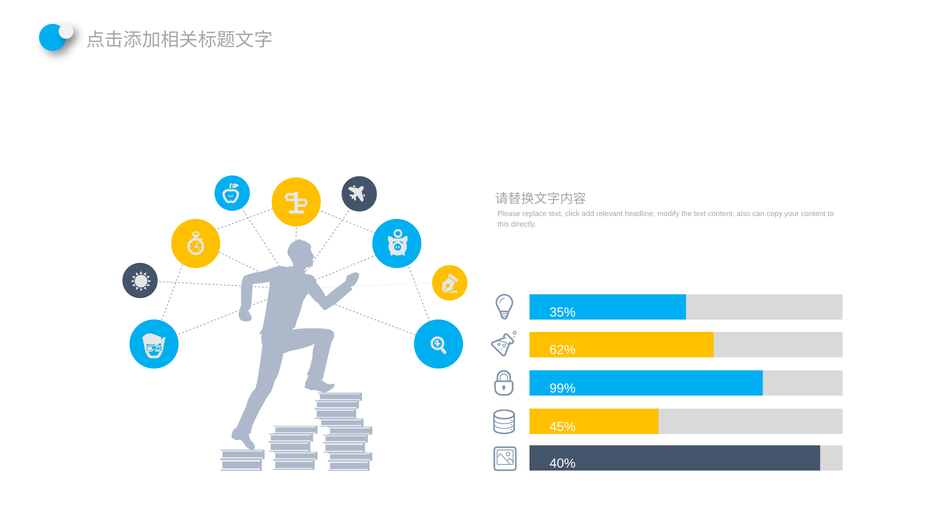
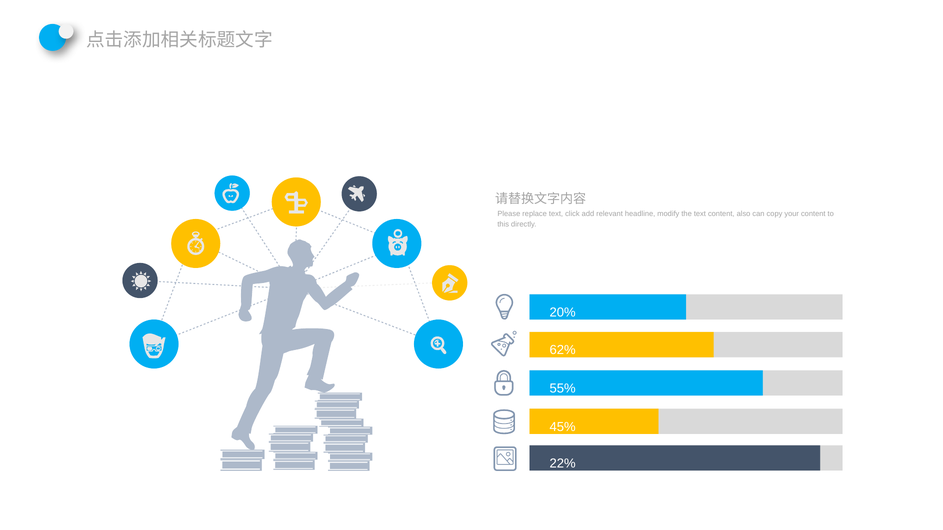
35%: 35% -> 20% (563, 313)
99%: 99% -> 55% (563, 389)
40%: 40% -> 22% (563, 464)
